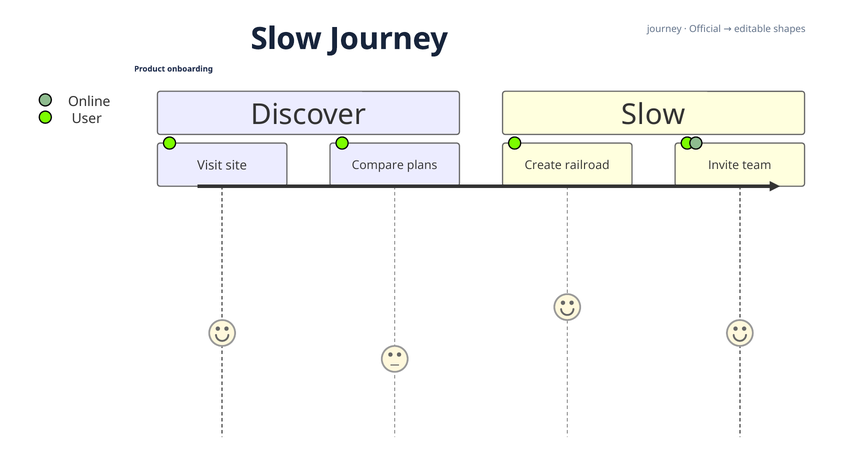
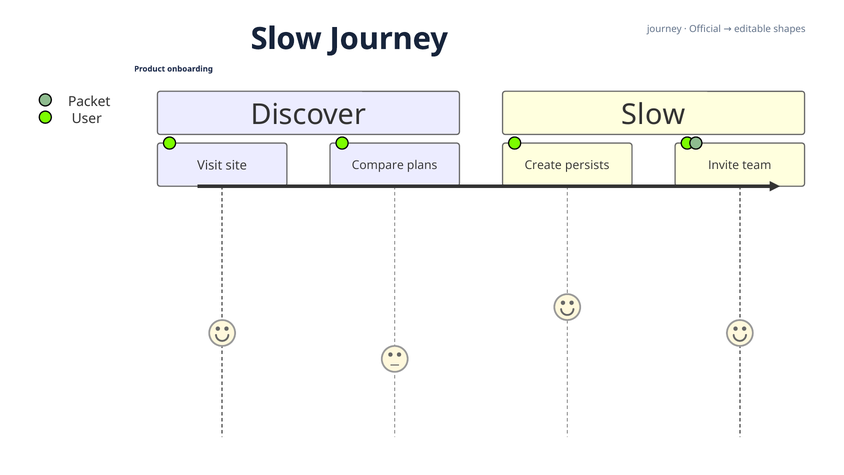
Online: Online -> Packet (89, 102)
railroad: railroad -> persists (587, 165)
